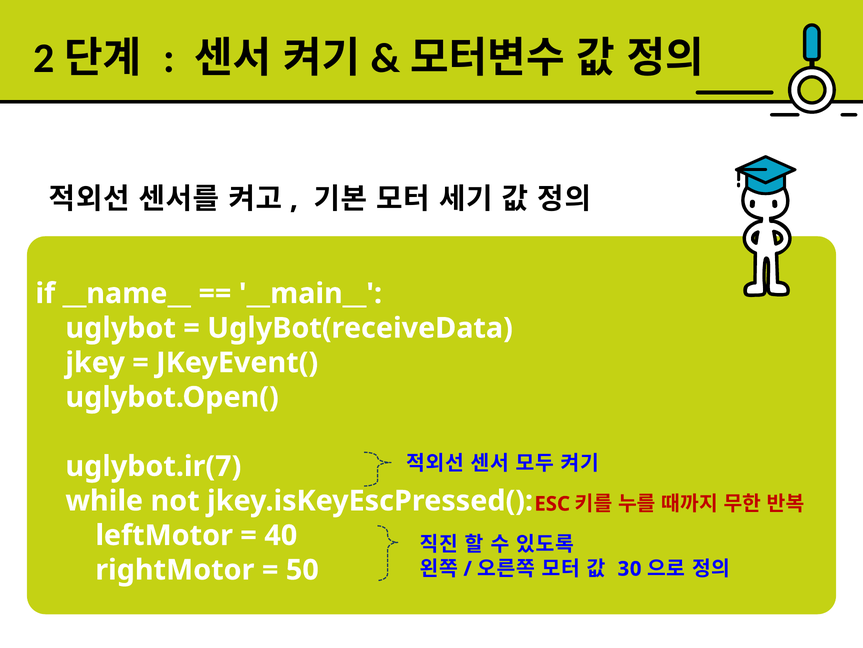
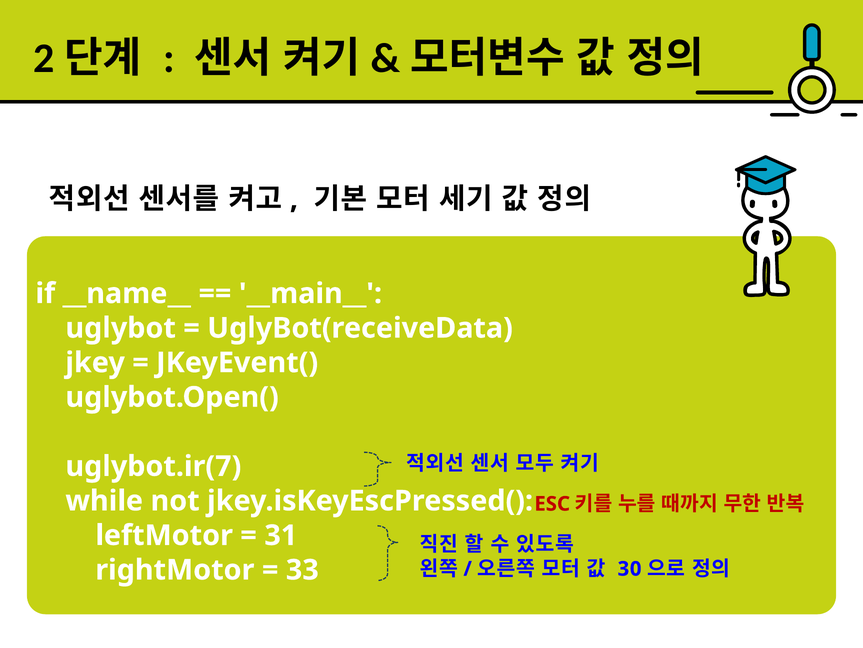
40: 40 -> 31 (281, 535)
50: 50 -> 33 (302, 569)
